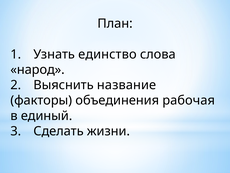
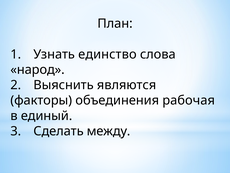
название: название -> являются (127, 85)
жизни: жизни -> между (109, 131)
